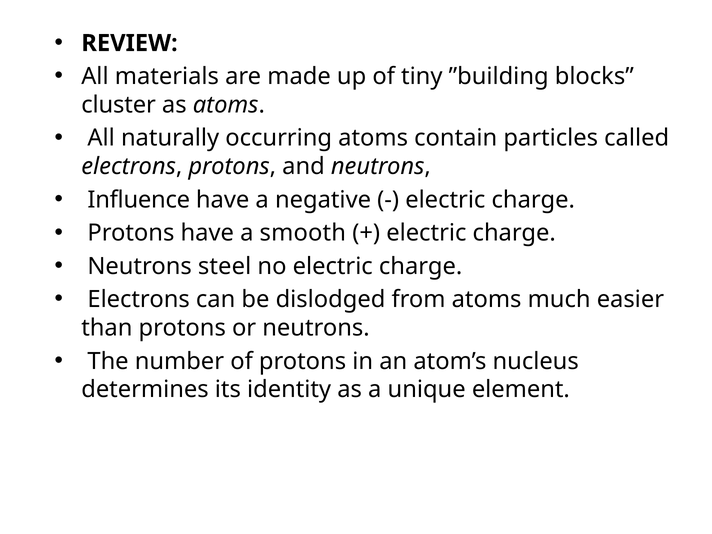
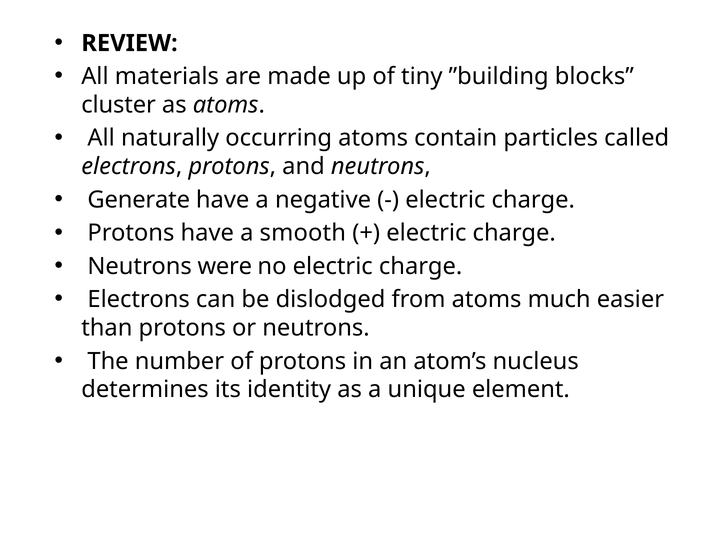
Influence: Influence -> Generate (139, 200)
steel: steel -> were (225, 266)
